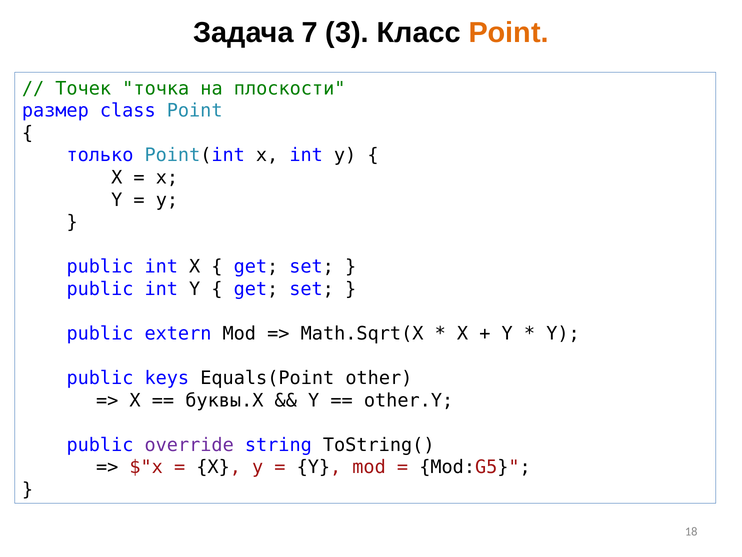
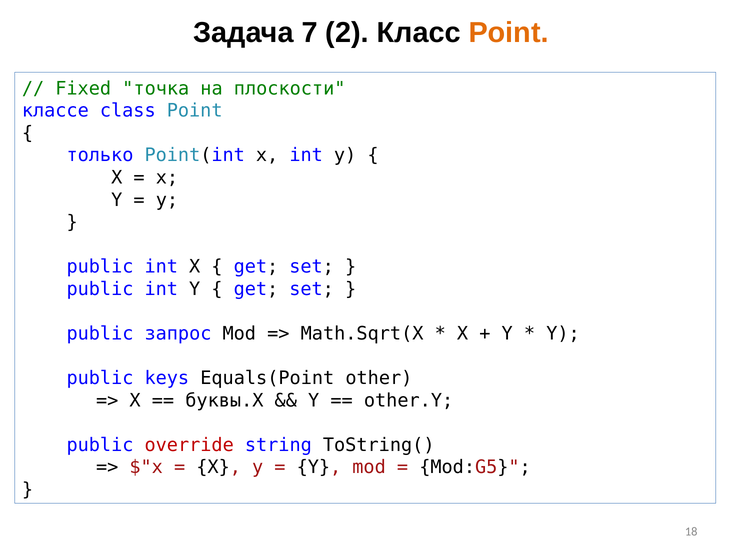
3: 3 -> 2 (347, 33)
Точек: Точек -> Fixed (83, 88)
размер: размер -> классе (55, 111)
extern: extern -> запрос (178, 333)
override colour: purple -> red (189, 445)
